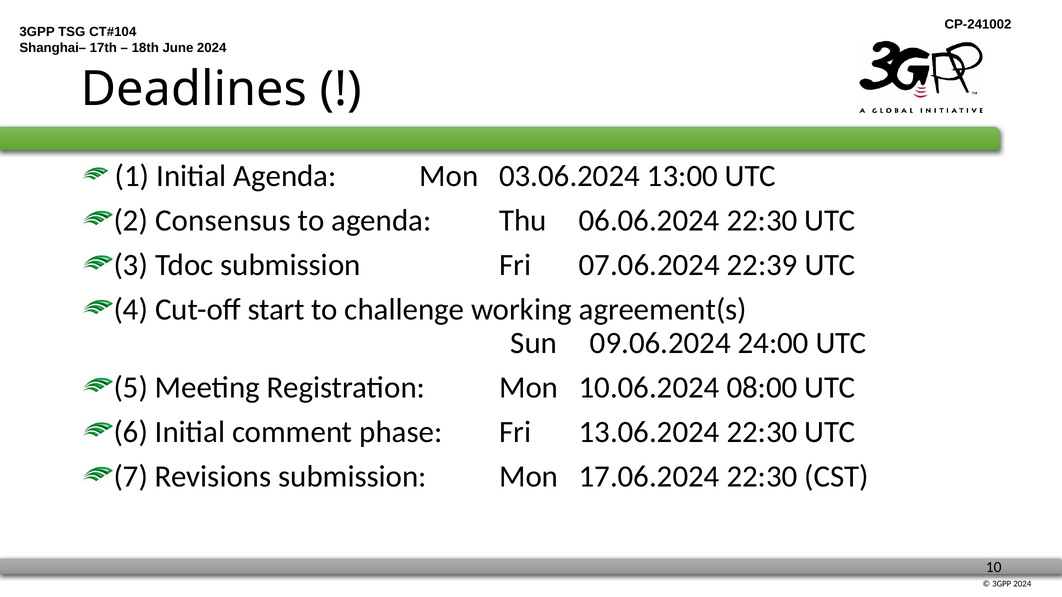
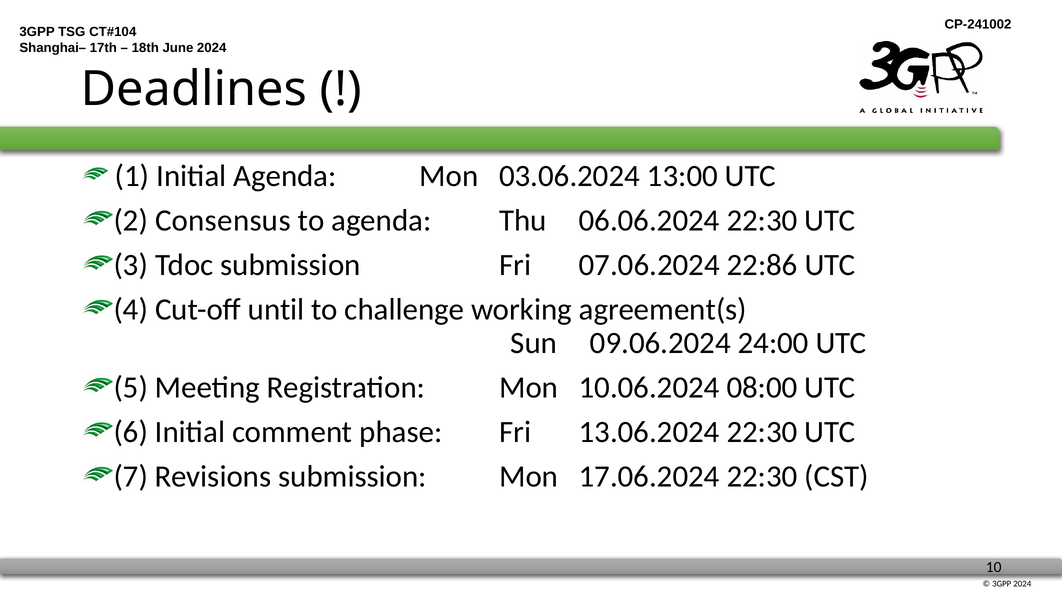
22:39: 22:39 -> 22:86 (762, 265)
start: start -> until (276, 310)
